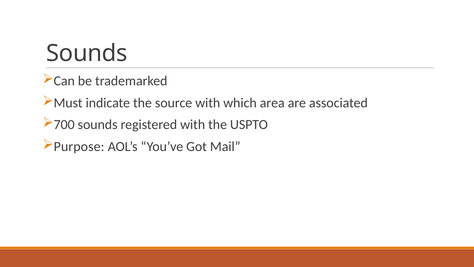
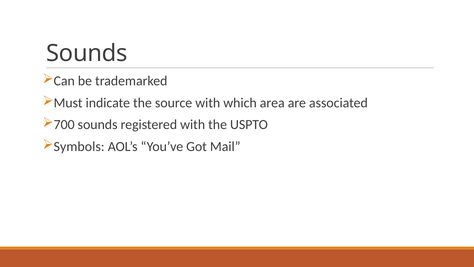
Purpose: Purpose -> Symbols (79, 146)
